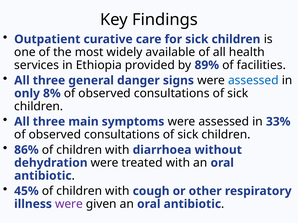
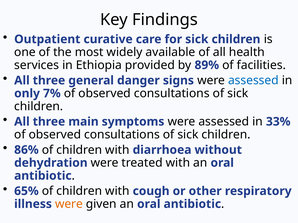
8%: 8% -> 7% (52, 94)
45%: 45% -> 65% (26, 191)
were colour: purple -> orange (69, 204)
